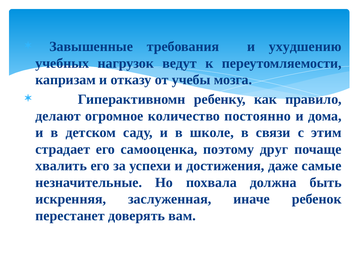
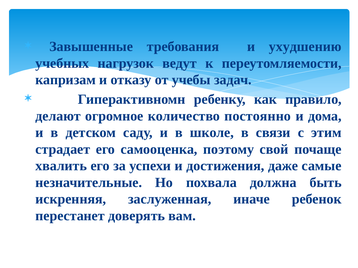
мозга: мозга -> задач (233, 80)
друг: друг -> свой (274, 149)
